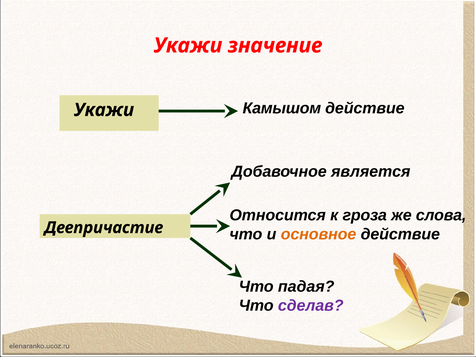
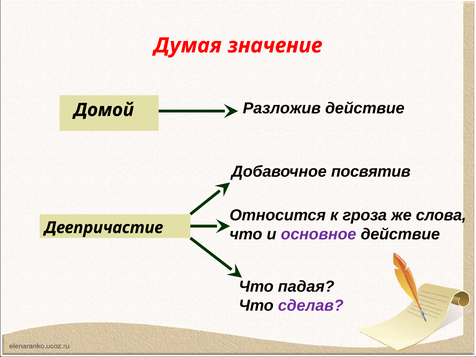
Укажи: Укажи -> Думая (188, 46)
Камышом: Камышом -> Разложив (282, 108)
Укажи: Укажи -> Домой (104, 110)
является: является -> посвятив (371, 172)
основное colour: orange -> purple (319, 234)
